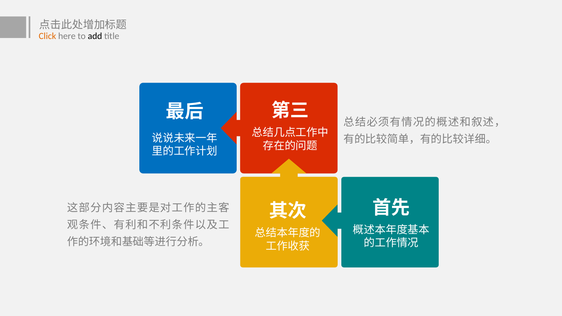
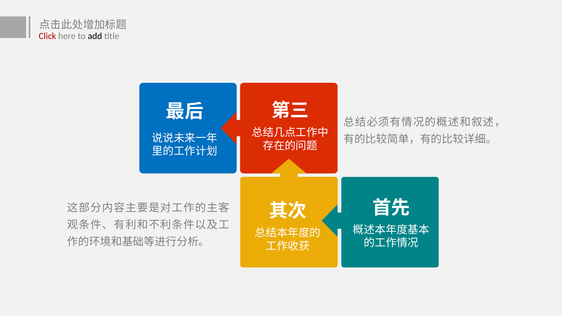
Click colour: orange -> red (47, 36)
